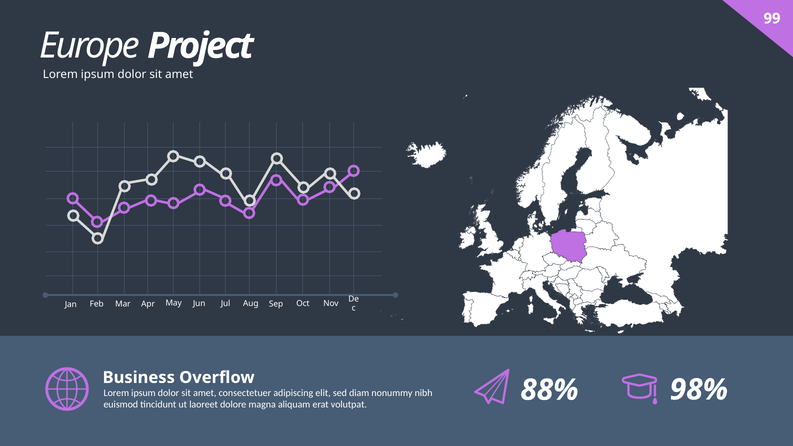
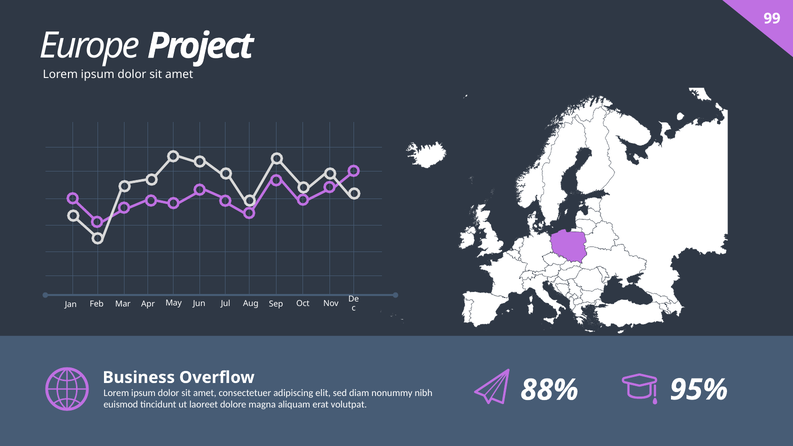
98%: 98% -> 95% (699, 390)
